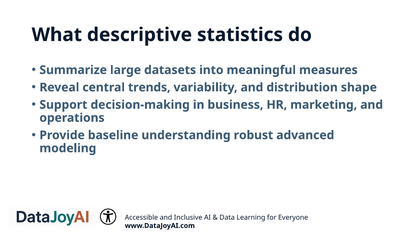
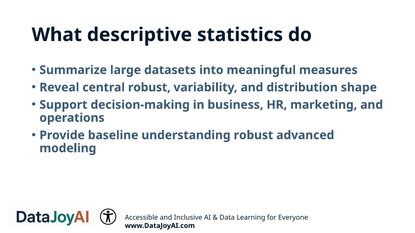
central trends: trends -> robust (149, 88)
